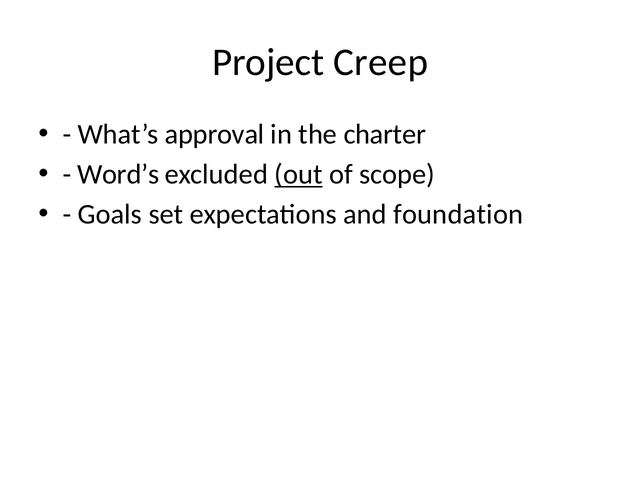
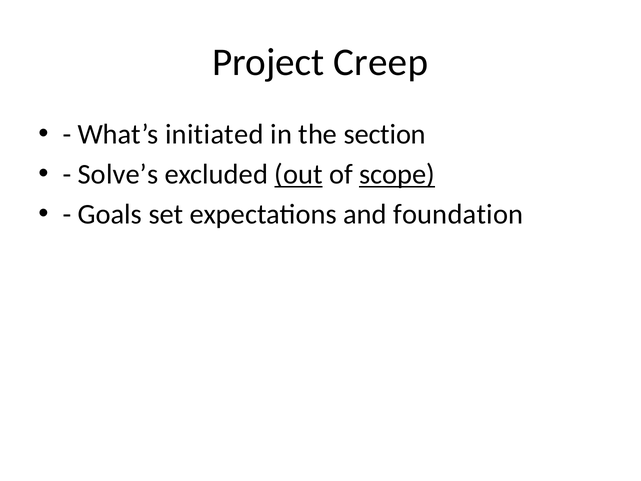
approval: approval -> initiated (214, 134)
charter: charter -> section (385, 134)
Word’s: Word’s -> Solve’s (118, 174)
scope underline: none -> present (397, 174)
